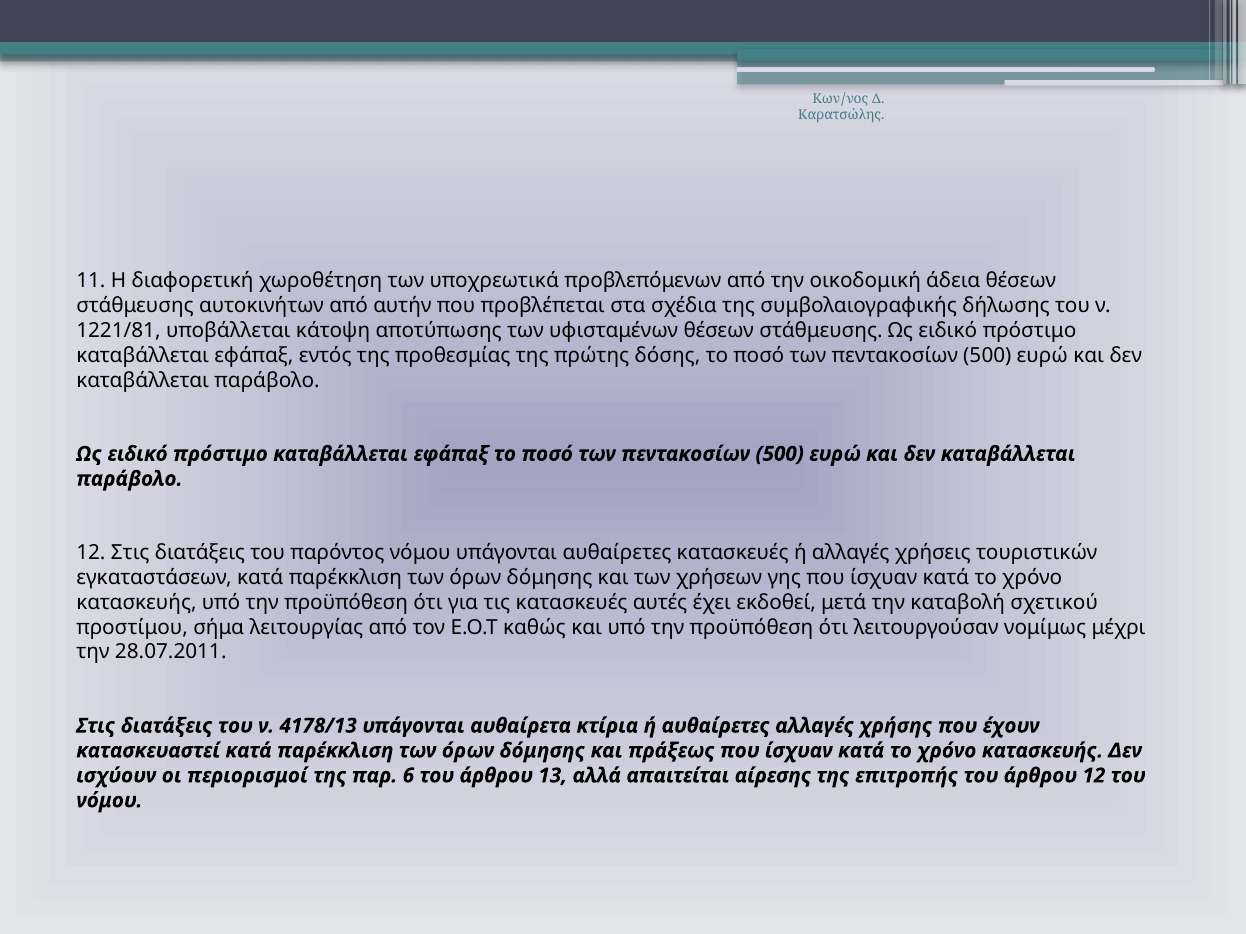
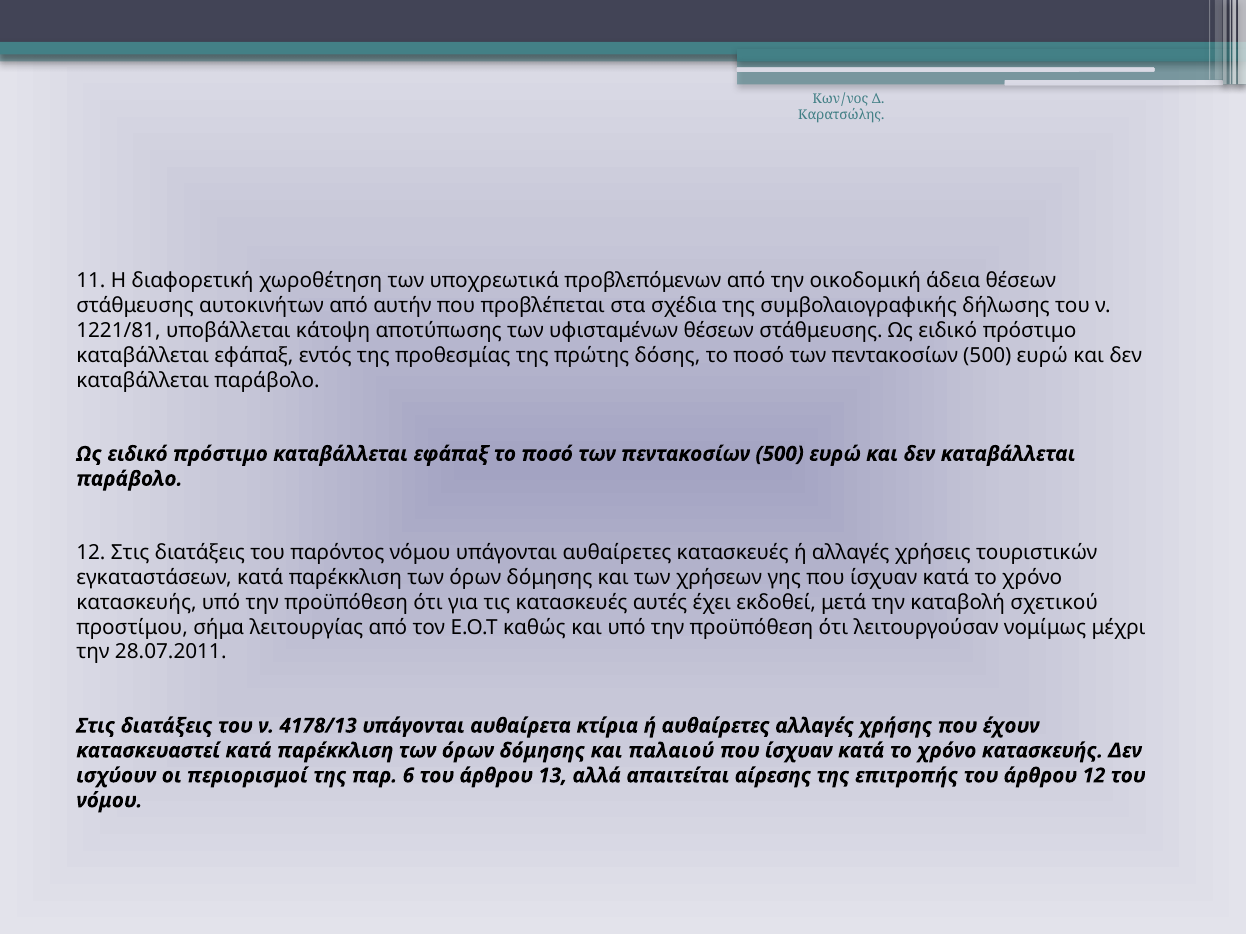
πράξεως: πράξεως -> παλαιού (671, 751)
